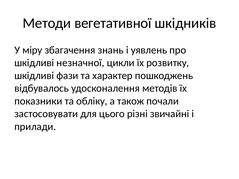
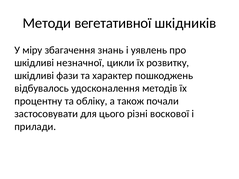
показники: показники -> процентну (38, 101)
звичайні: звичайні -> воскової (170, 114)
